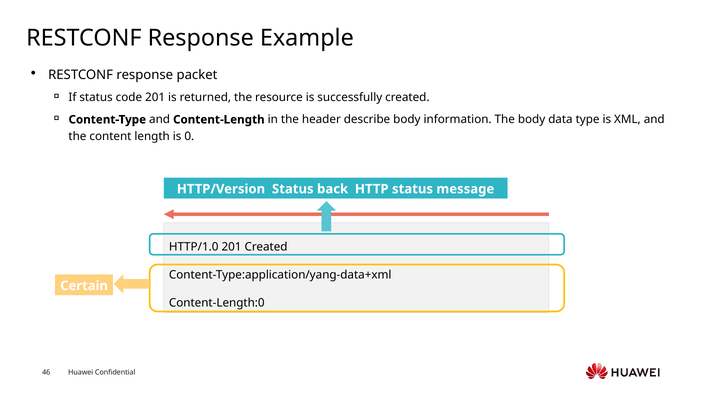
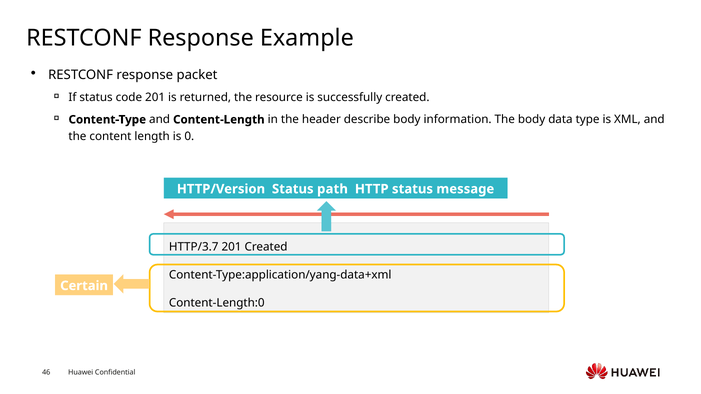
back: back -> path (333, 189)
HTTP/1.0: HTTP/1.0 -> HTTP/3.7 (194, 247)
